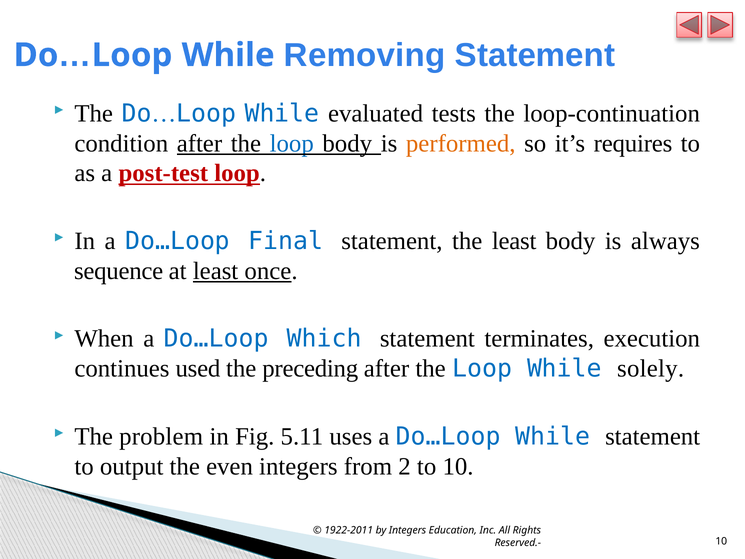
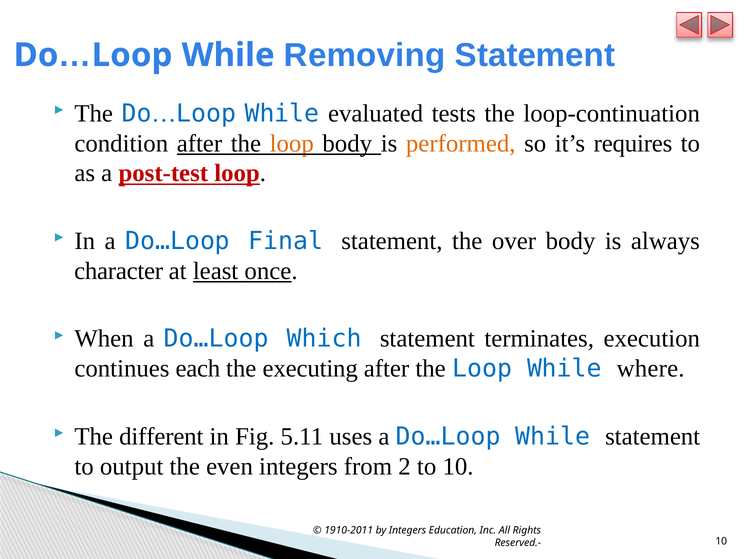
loop colour: blue -> orange (292, 143)
the least: least -> over (514, 241)
sequence: sequence -> character (119, 271)
used: used -> each (198, 368)
preceding: preceding -> executing (310, 368)
solely: solely -> where (651, 368)
problem: problem -> different (161, 436)
1922-2011: 1922-2011 -> 1910-2011 (349, 530)
